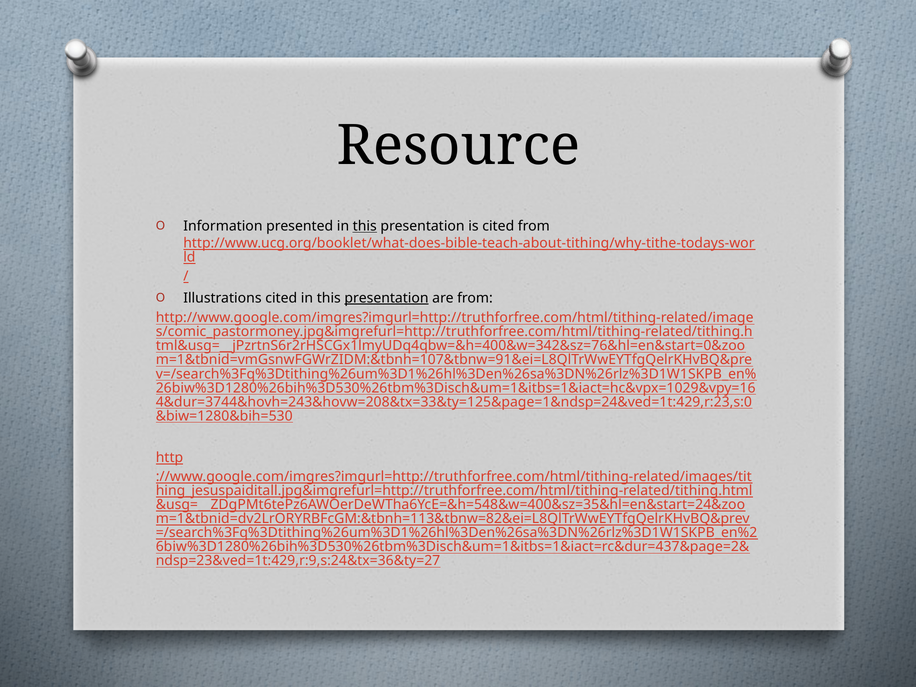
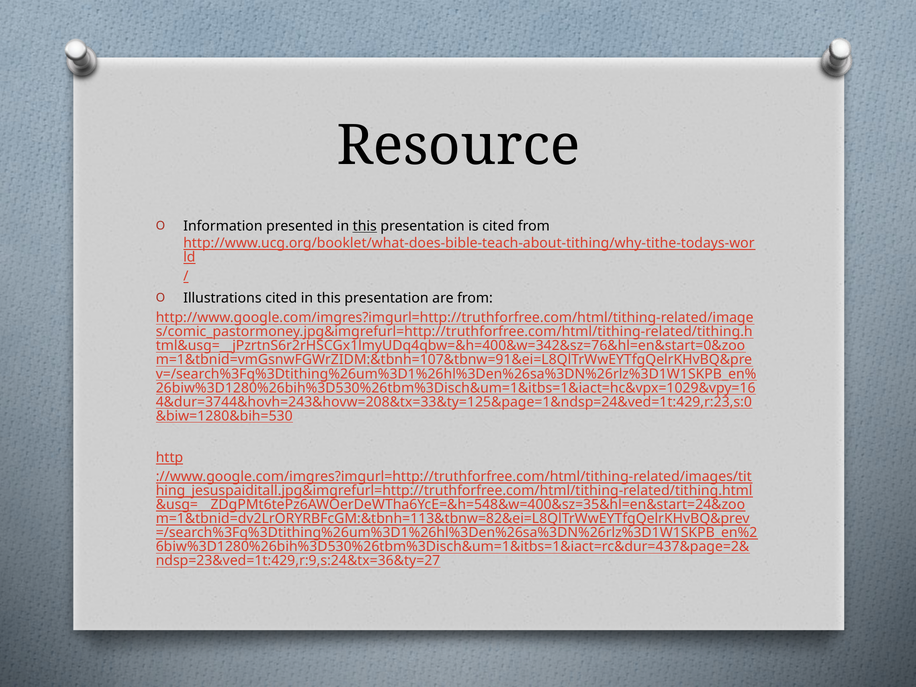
presentation underline: present -> none (386, 298)
